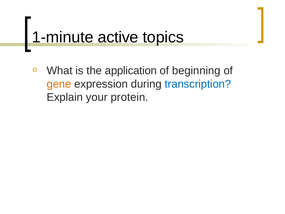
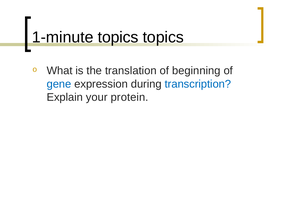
1-minute active: active -> topics (118, 37)
application: application -> translation (131, 71)
gene colour: orange -> blue (59, 84)
